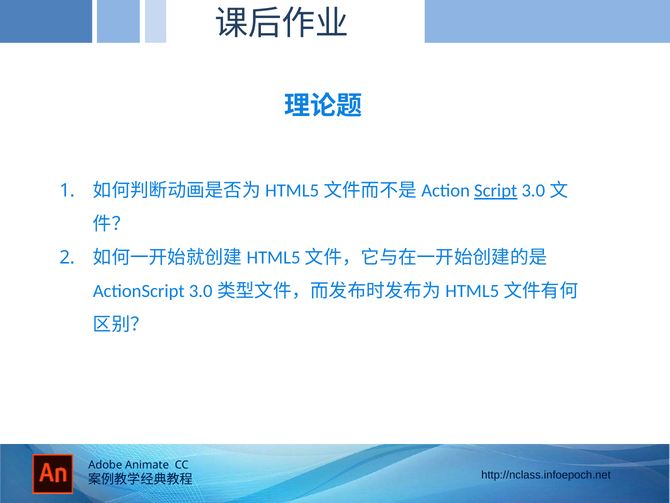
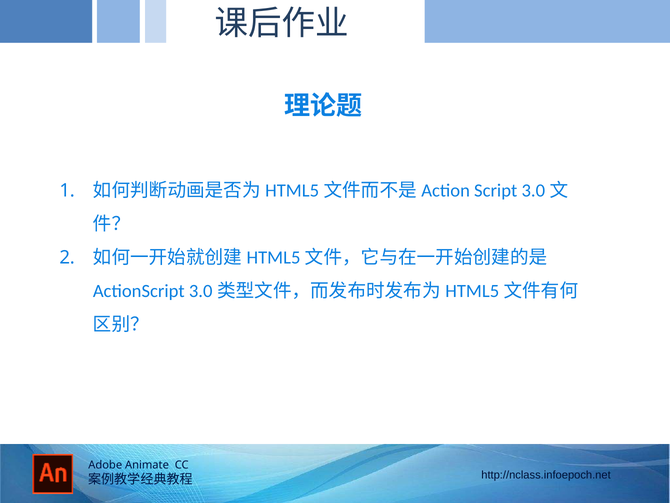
Script underline: present -> none (496, 191)
